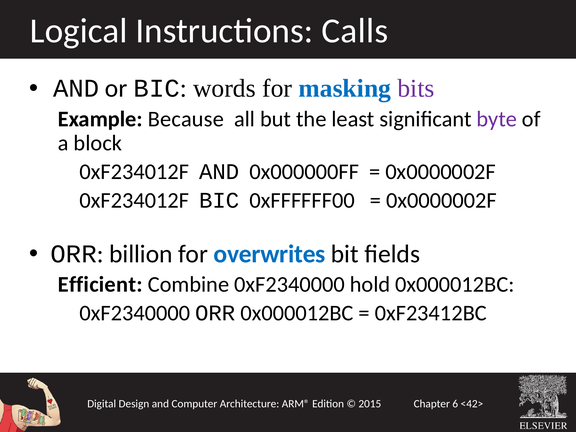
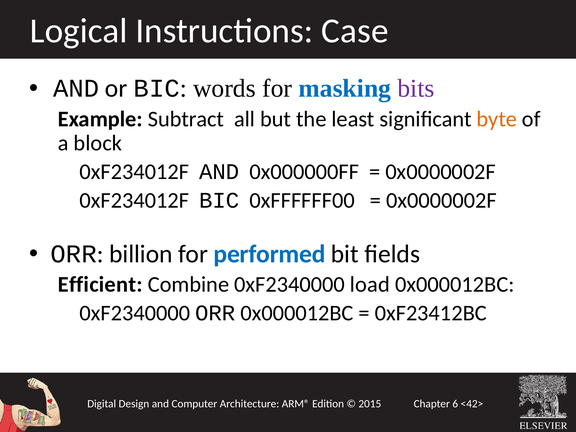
Calls: Calls -> Case (355, 31)
Because: Because -> Subtract (186, 119)
byte colour: purple -> orange (497, 119)
overwrites: overwrites -> performed (270, 254)
hold: hold -> load (370, 284)
